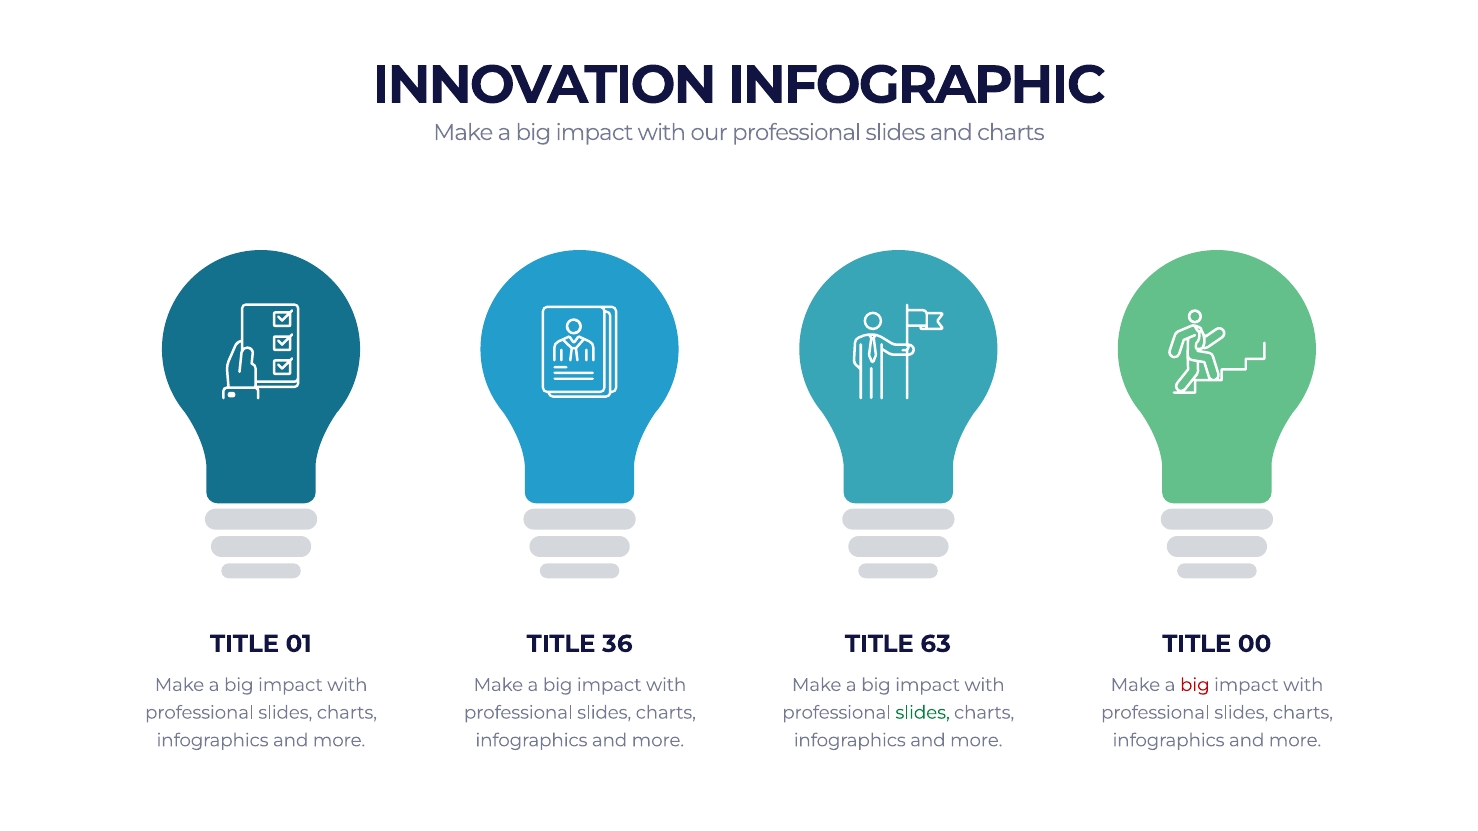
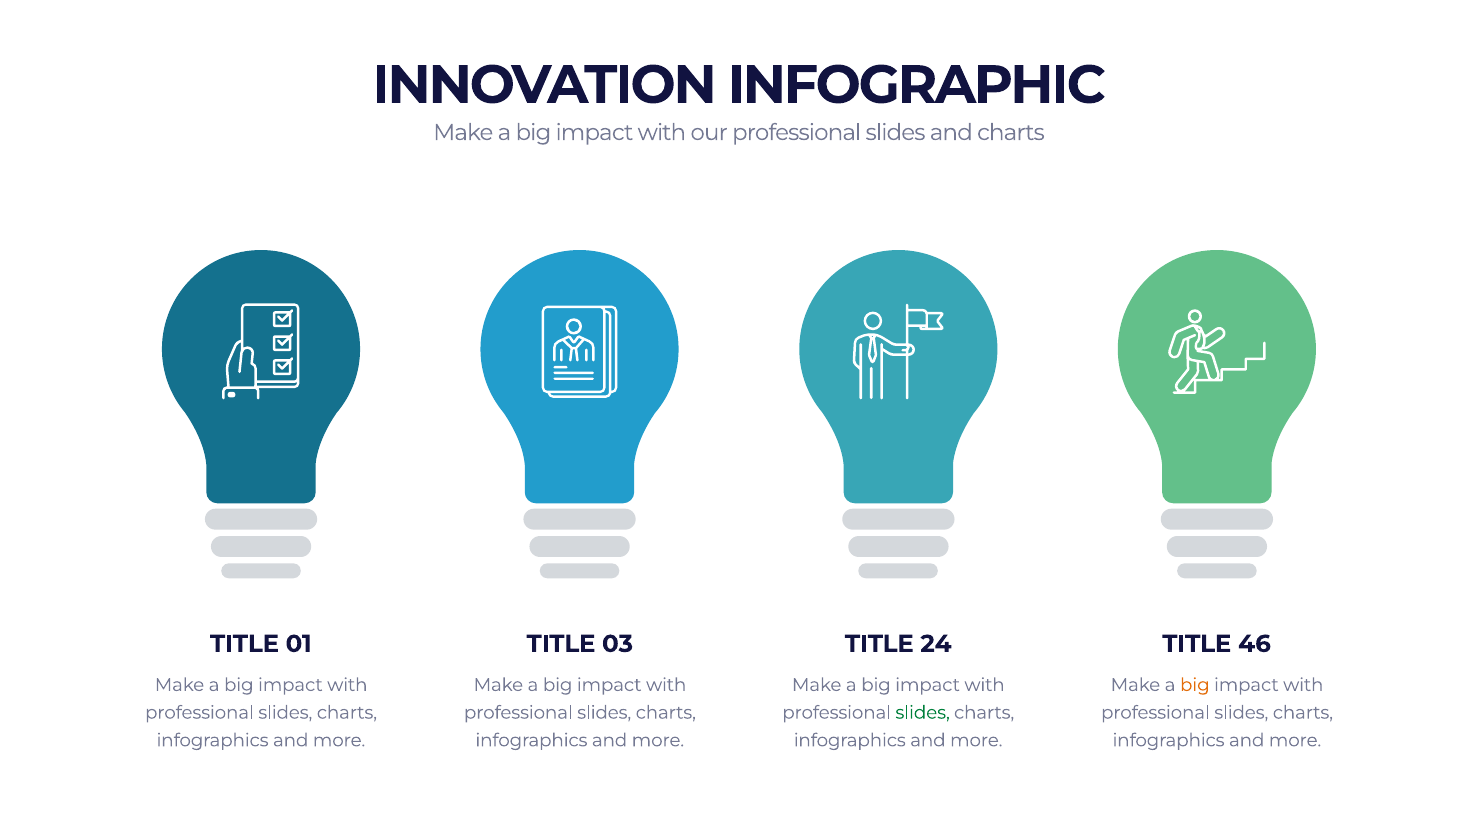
36: 36 -> 03 (618, 644)
63: 63 -> 24 (936, 644)
00: 00 -> 46 (1254, 644)
big colour: red -> orange (1195, 685)
